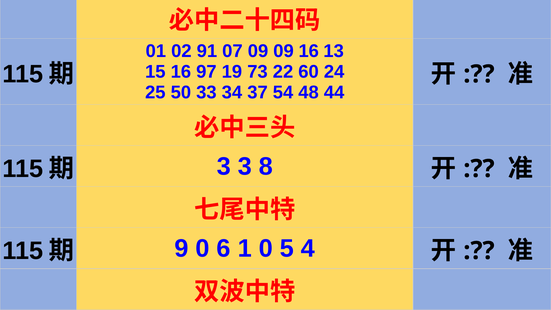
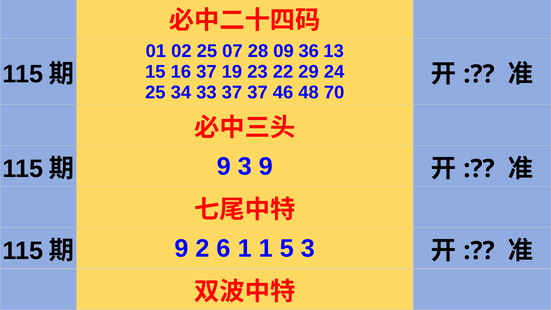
02 91: 91 -> 25 (207, 51)
07 09: 09 -> 28 (258, 51)
09 16: 16 -> 36 (309, 51)
16 97: 97 -> 37 (206, 72)
73: 73 -> 23 (257, 72)
60: 60 -> 29 (309, 72)
50: 50 -> 34 (181, 92)
33 34: 34 -> 37 (232, 92)
54: 54 -> 46 (283, 92)
44: 44 -> 70 (334, 92)
3: 3 -> 9 (224, 166)
3 8: 8 -> 9 (266, 166)
9 0: 0 -> 2 (203, 248)
1 0: 0 -> 1 (266, 248)
5 4: 4 -> 3 (308, 248)
